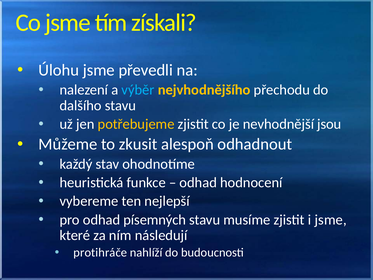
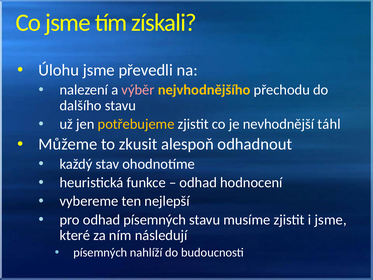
výběr colour: light blue -> pink (138, 90)
jsou: jsou -> táhl (329, 124)
protihráče: protihráče -> písemných (100, 252)
